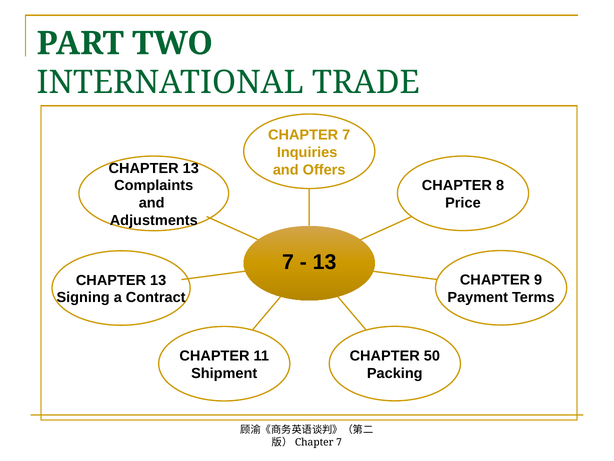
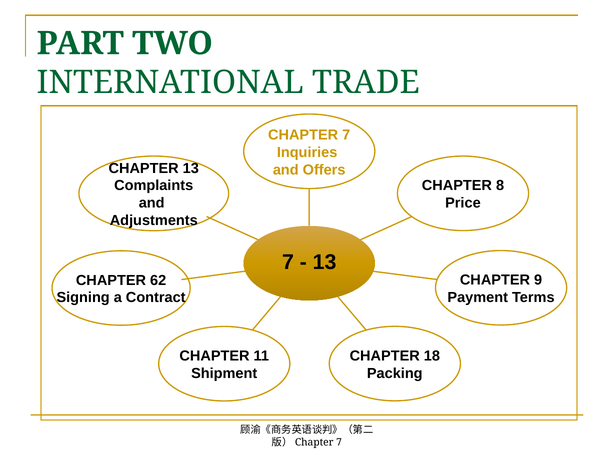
13: 13 -> 62 (158, 280)
50: 50 -> 18 (432, 355)
